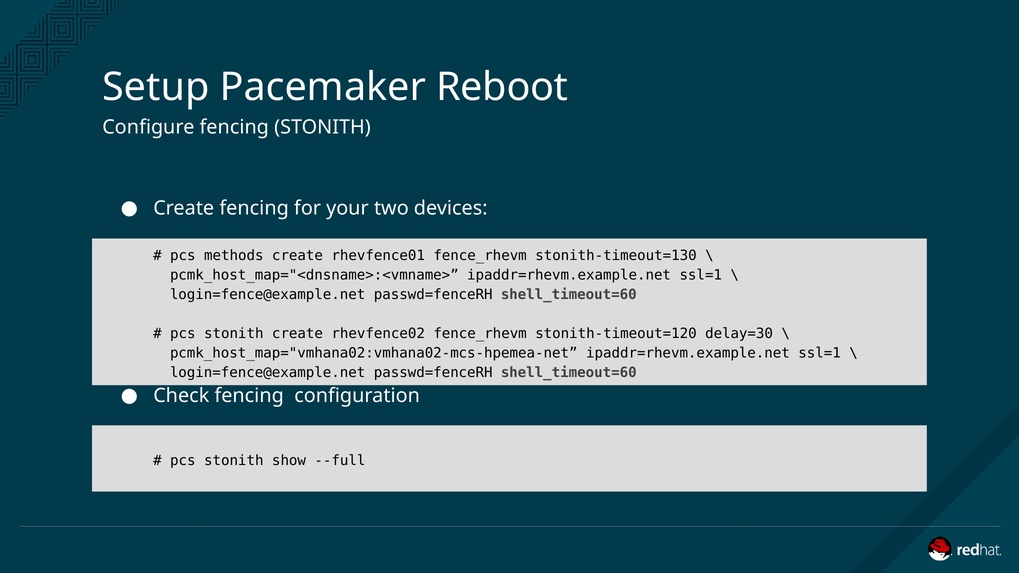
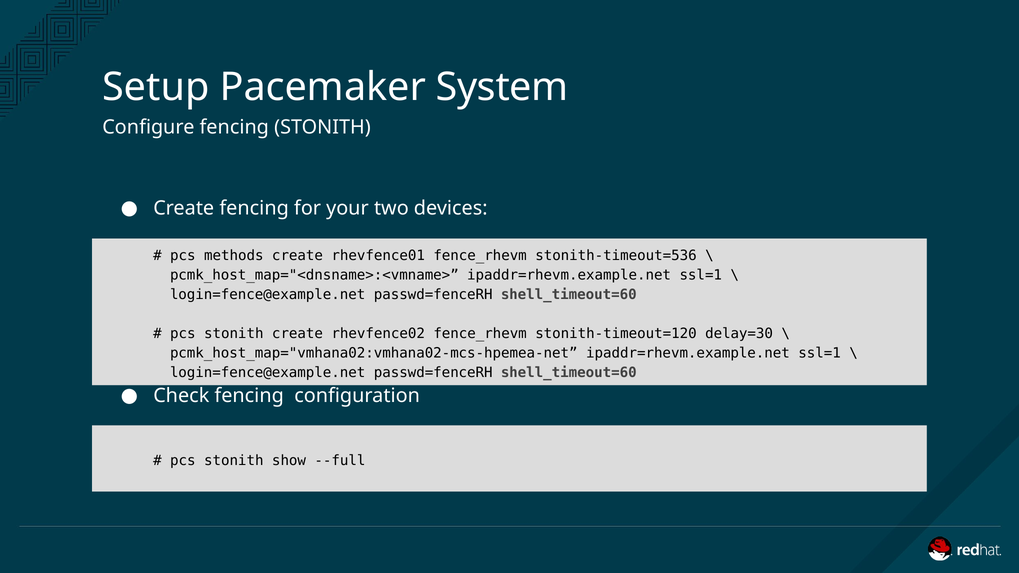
Reboot: Reboot -> System (502, 87)
stonith-timeout=130: stonith-timeout=130 -> stonith-timeout=536 (616, 256)
